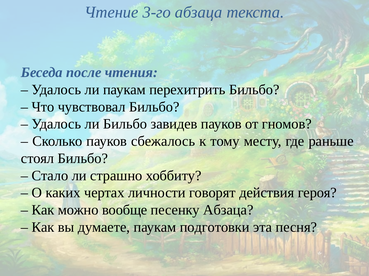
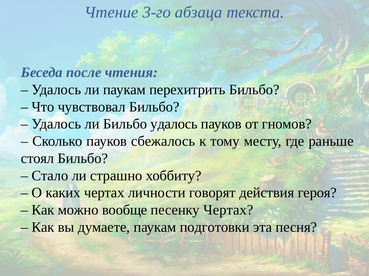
Бильбо завидев: завидев -> удалось (174, 124)
песенку Абзаца: Абзаца -> Чертах (228, 211)
